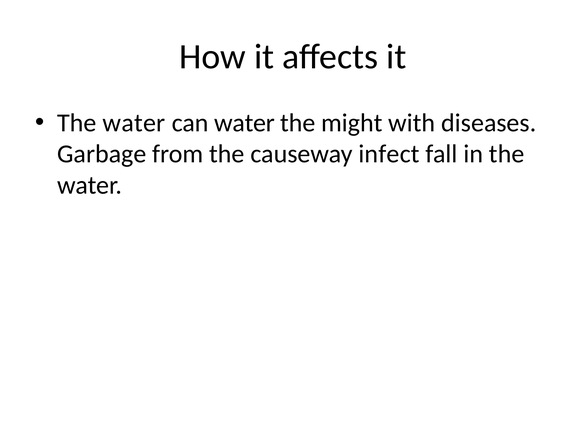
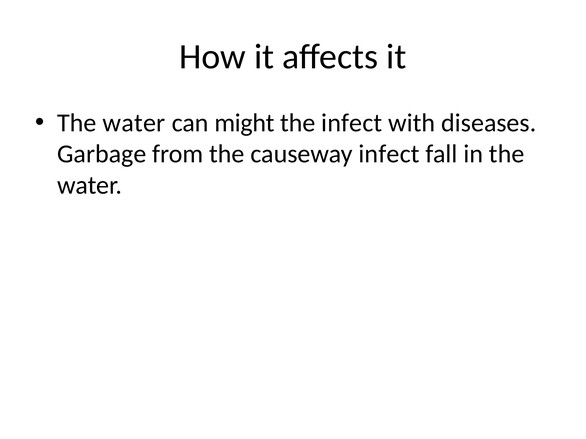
can water: water -> might (245, 123)
the might: might -> infect (352, 123)
